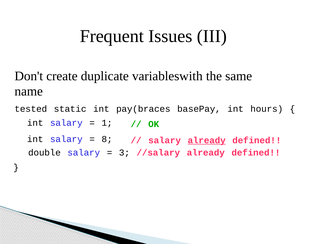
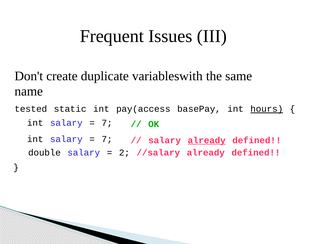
pay(braces: pay(braces -> pay(access (143, 109)
hours underline: none -> present (267, 109)
1: 1 -> 7 (107, 123)
8: 8 -> 7 (107, 139)
3: 3 -> 2 (124, 153)
